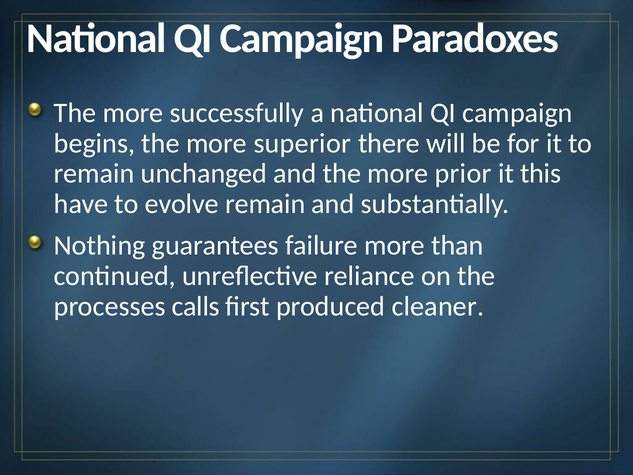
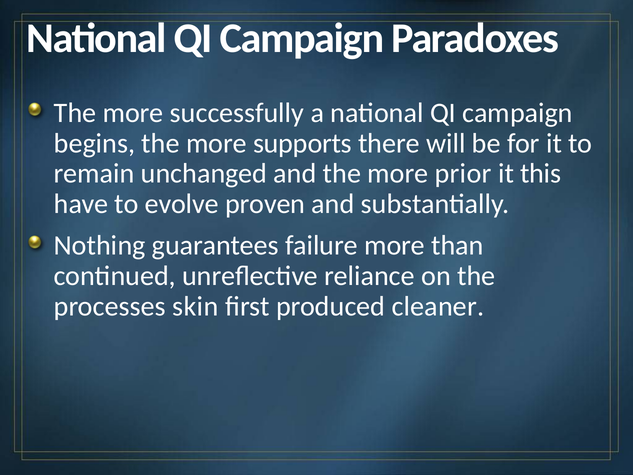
superior: superior -> supports (303, 143)
evolve remain: remain -> proven (265, 204)
calls: calls -> skin (195, 306)
